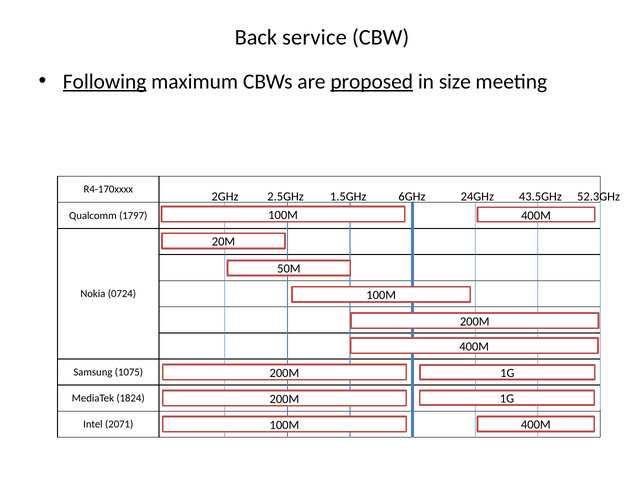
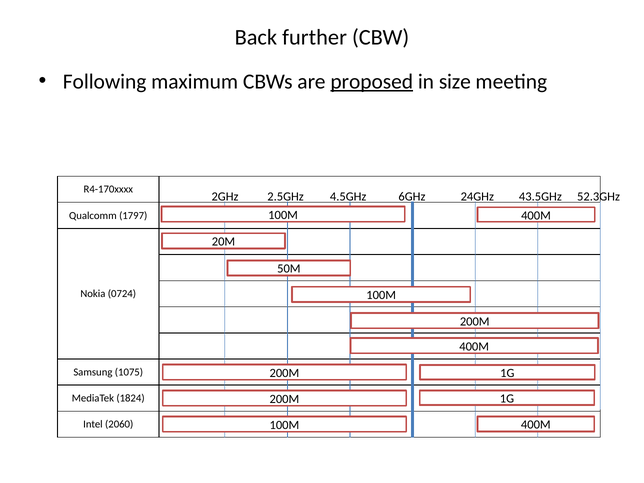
service: service -> further (315, 38)
Following underline: present -> none (105, 82)
1.5GHz: 1.5GHz -> 4.5GHz (348, 196)
2071: 2071 -> 2060 (119, 424)
